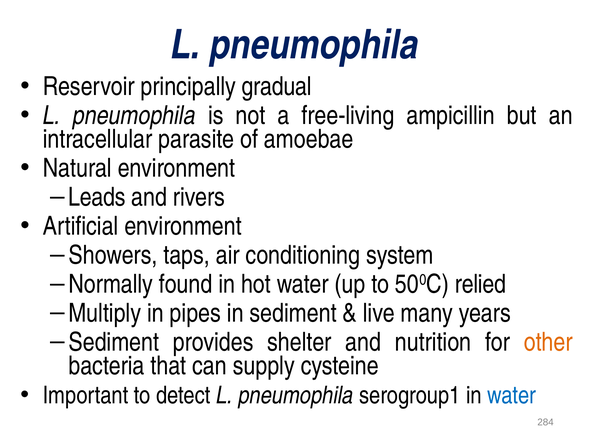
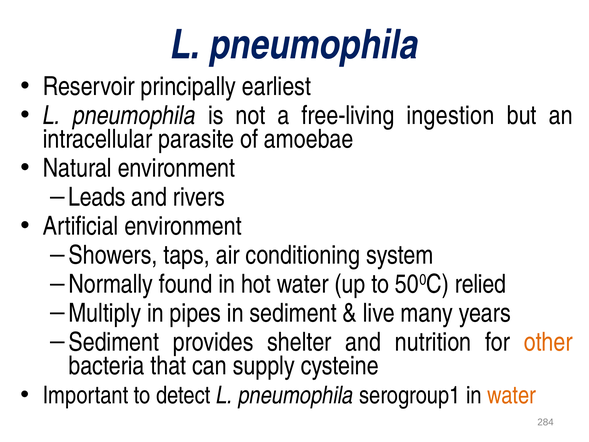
gradual: gradual -> earliest (276, 86)
ampicillin: ampicillin -> ingestion (450, 115)
water colour: blue -> orange (512, 395)
